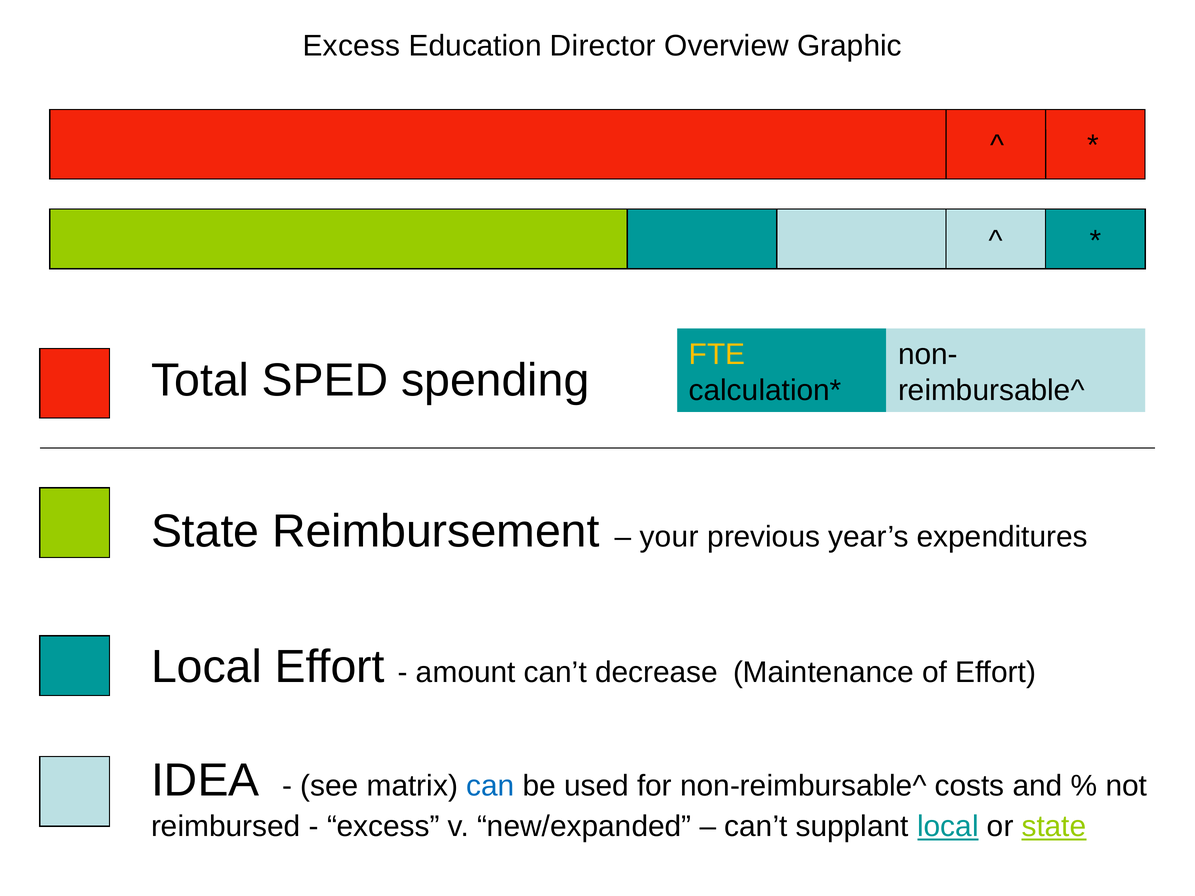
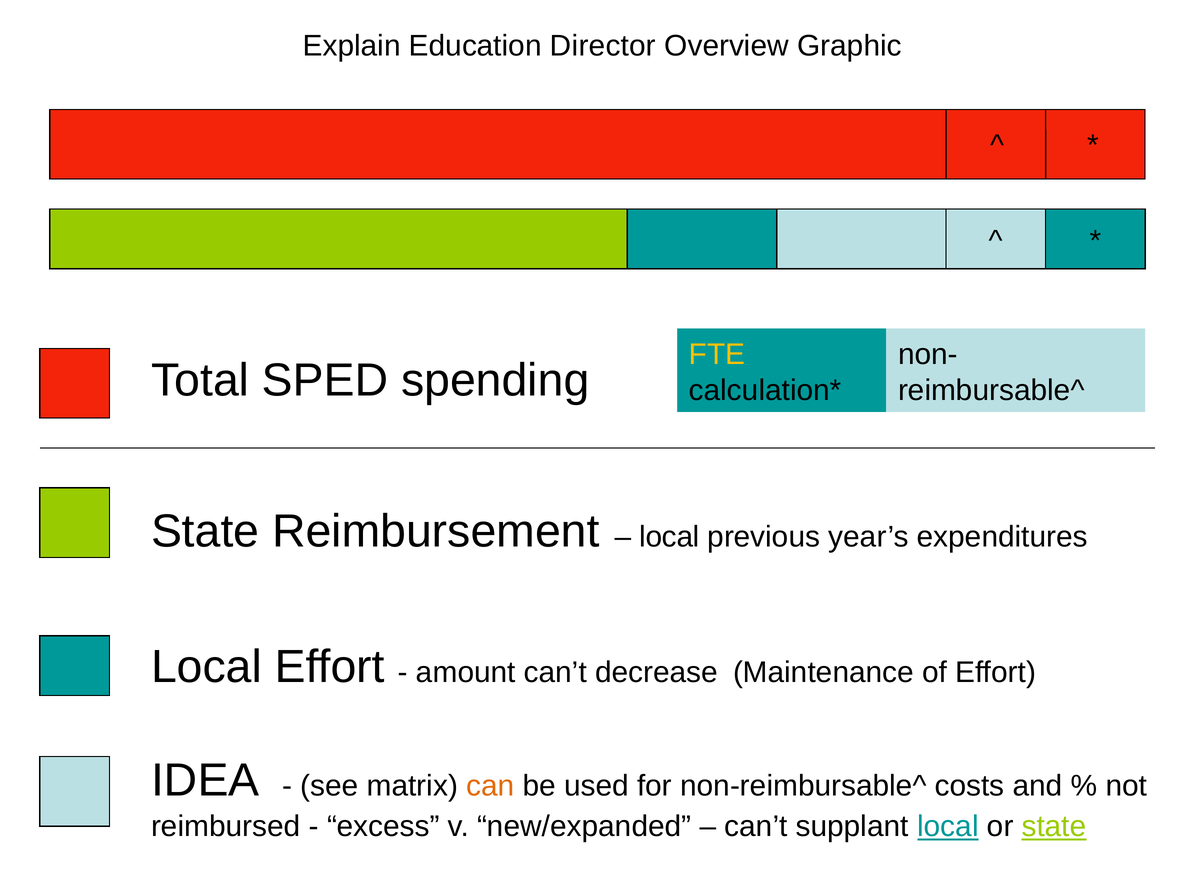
Excess: Excess -> Explain (352, 46)
your: your -> local (669, 537)
can colour: blue -> orange (490, 786)
